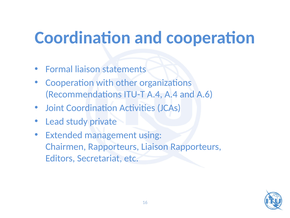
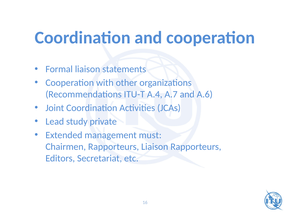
A.4 A.4: A.4 -> A.7 (171, 94)
using: using -> must (150, 135)
